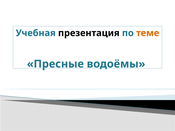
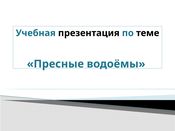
теме colour: orange -> black (148, 33)
